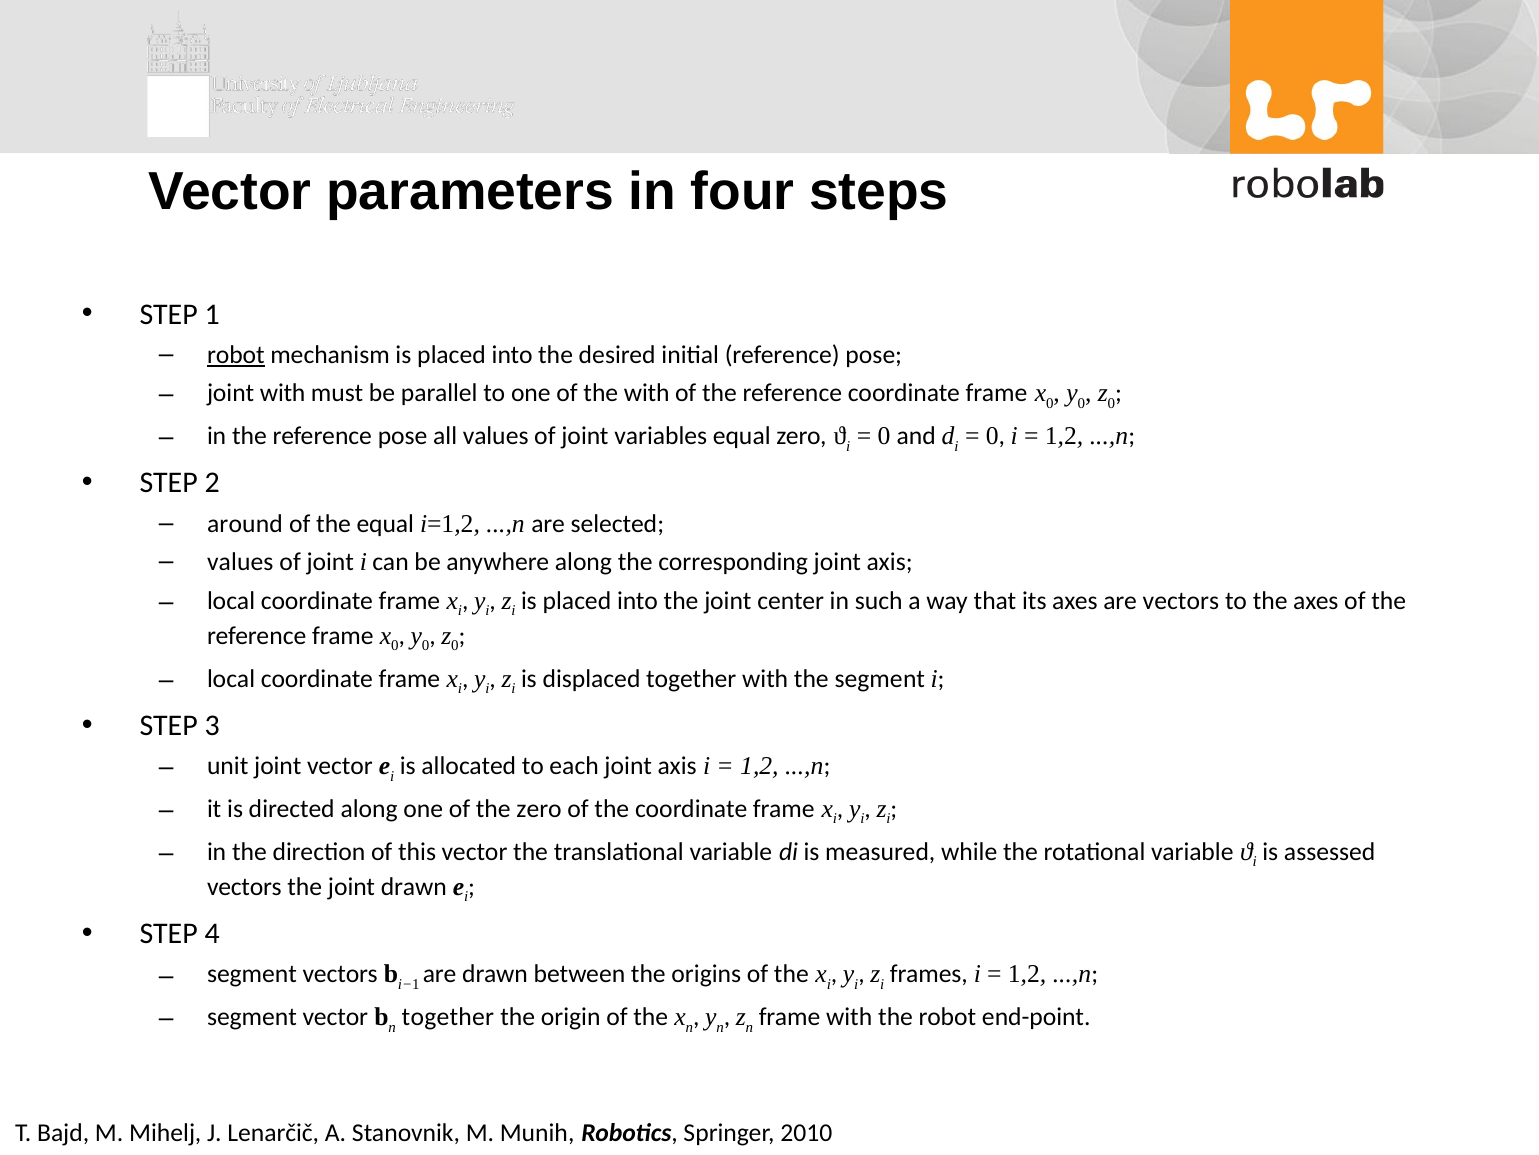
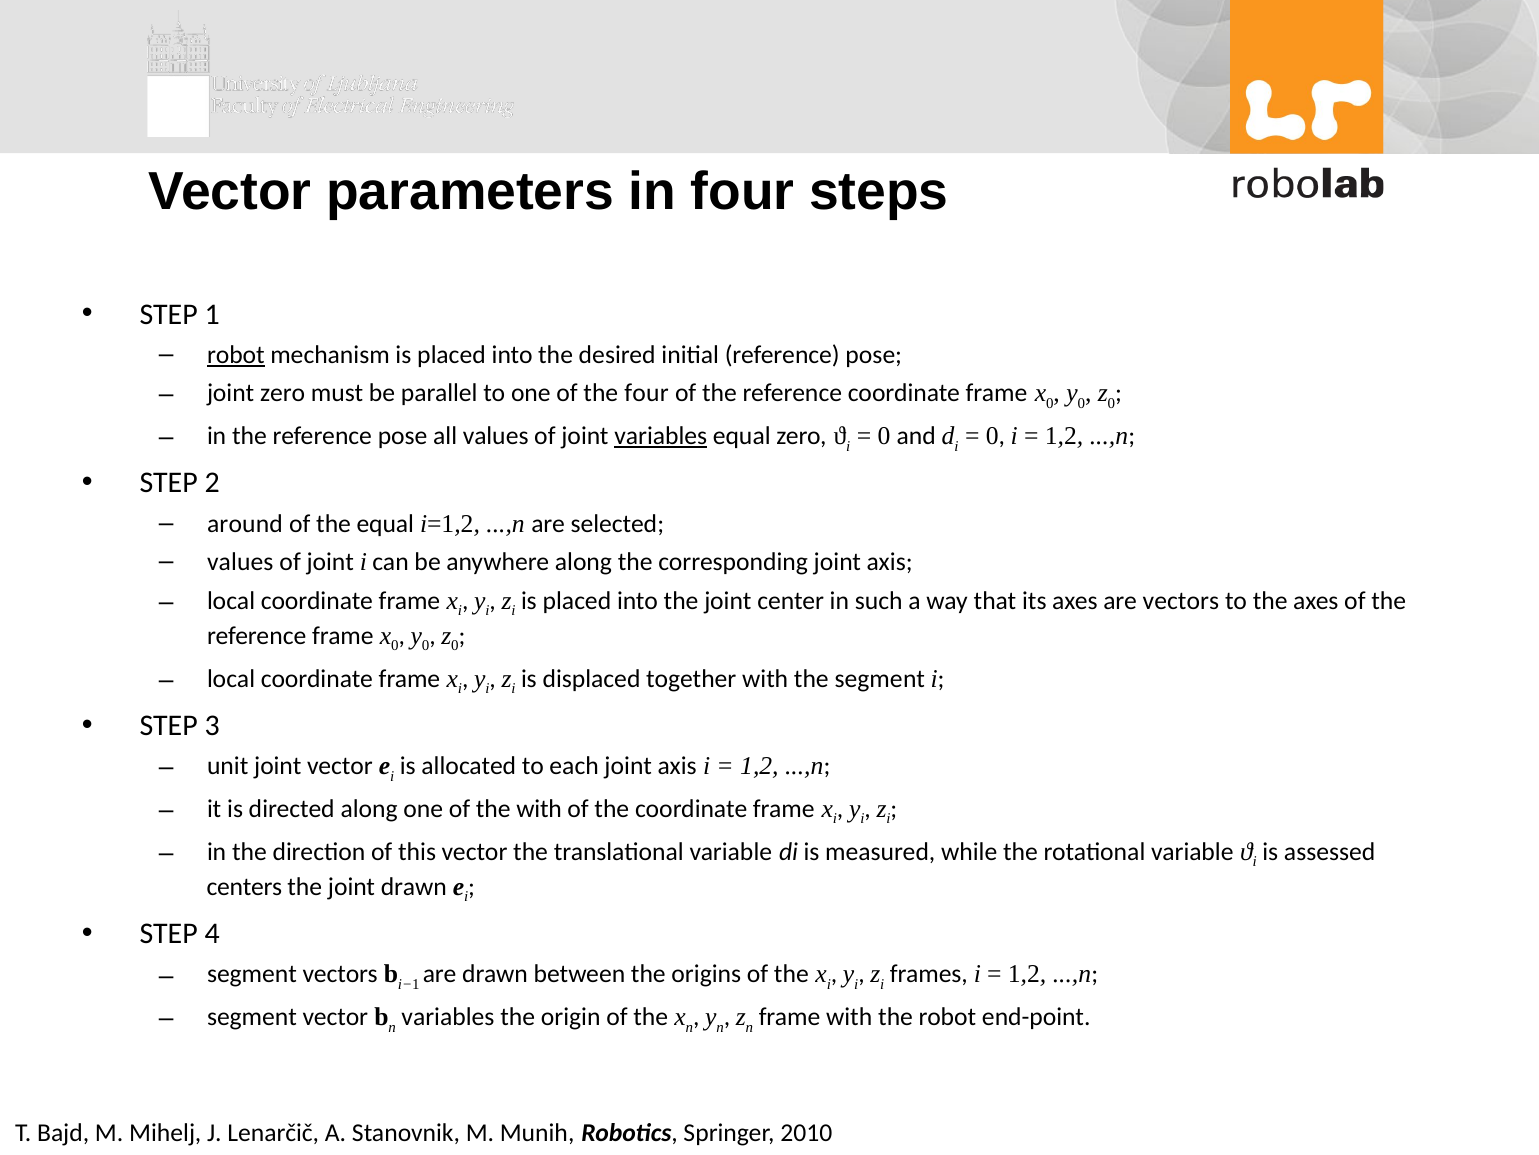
joint with: with -> zero (283, 393)
the with: with -> four (646, 393)
variables underline: none -> present (661, 436)
the zero: zero -> with (539, 809)
vectors: vectors -> centers (244, 886)
together: together -> variables (448, 1017)
